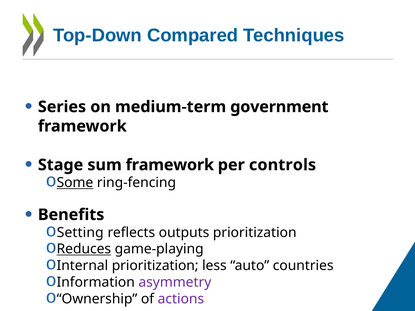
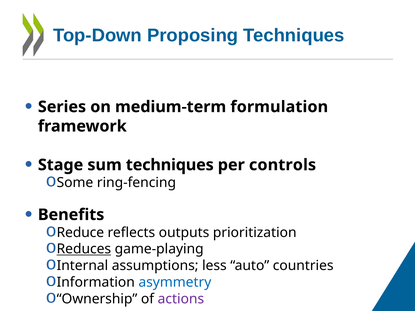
Compared: Compared -> Proposing (193, 35)
government: government -> formulation (279, 107)
sum framework: framework -> techniques (170, 165)
Some underline: present -> none (75, 183)
Setting: Setting -> Reduce (80, 233)
Internal prioritization: prioritization -> assumptions (155, 266)
asymmetry colour: purple -> blue (175, 283)
